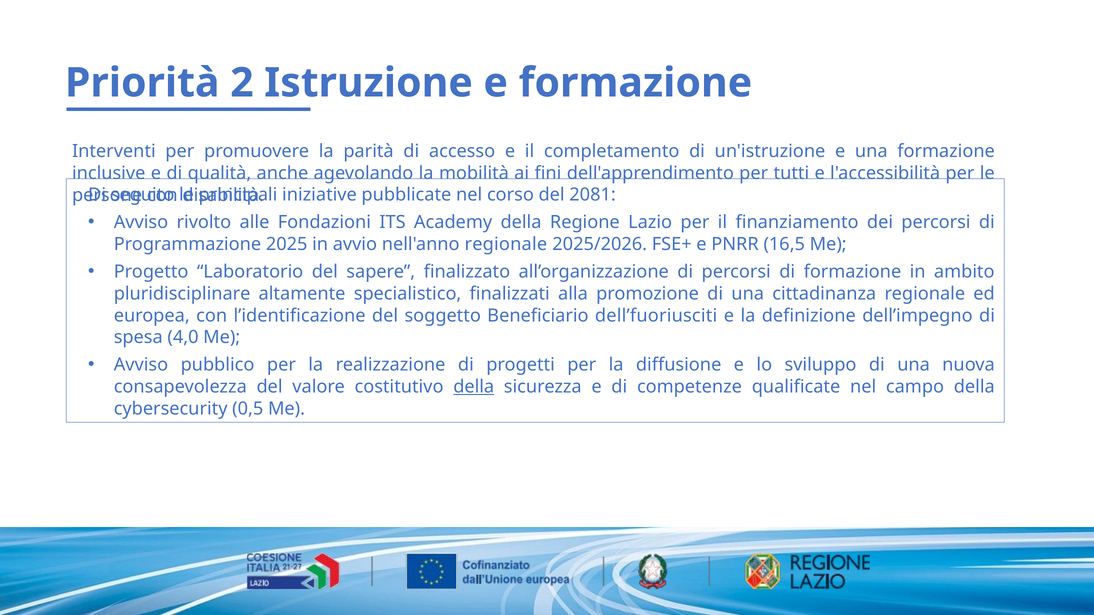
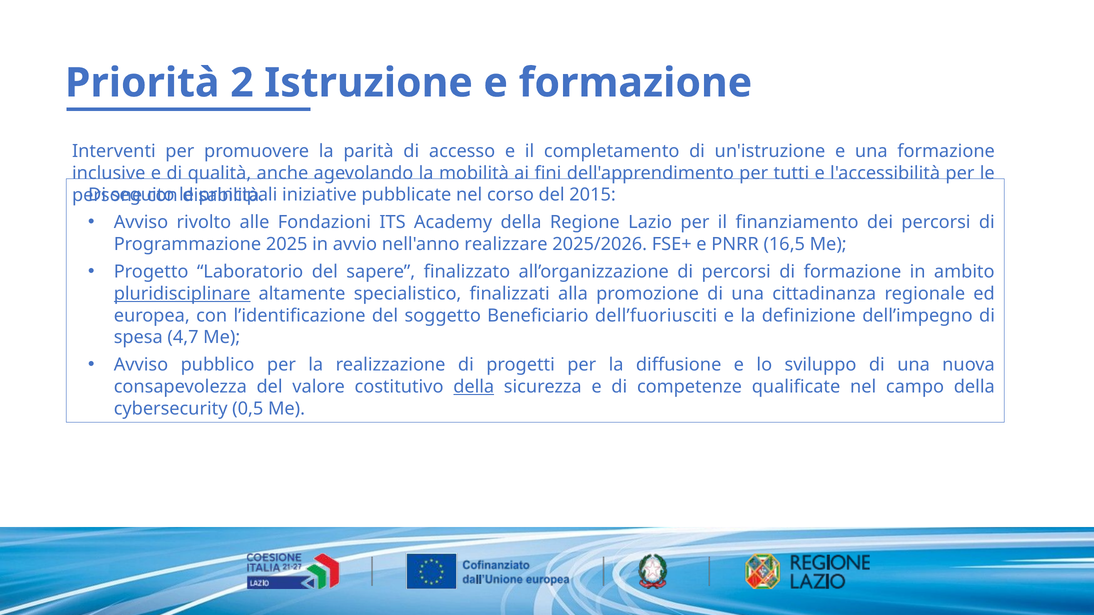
2081: 2081 -> 2015 (593, 195)
nell'anno regionale: regionale -> realizzare (506, 244)
pluridisciplinare underline: none -> present (182, 294)
4,0: 4,0 -> 4,7 (183, 338)
